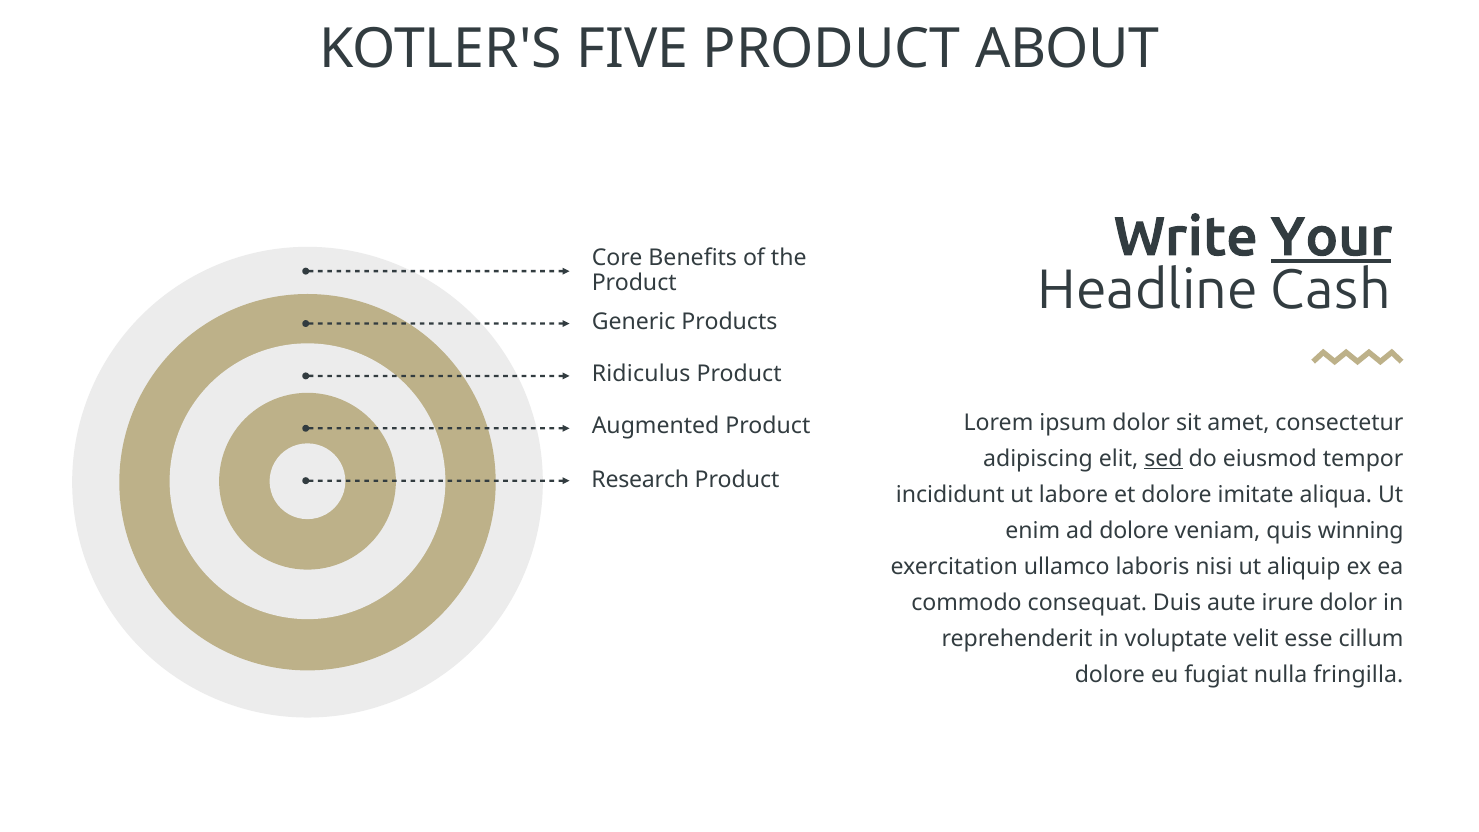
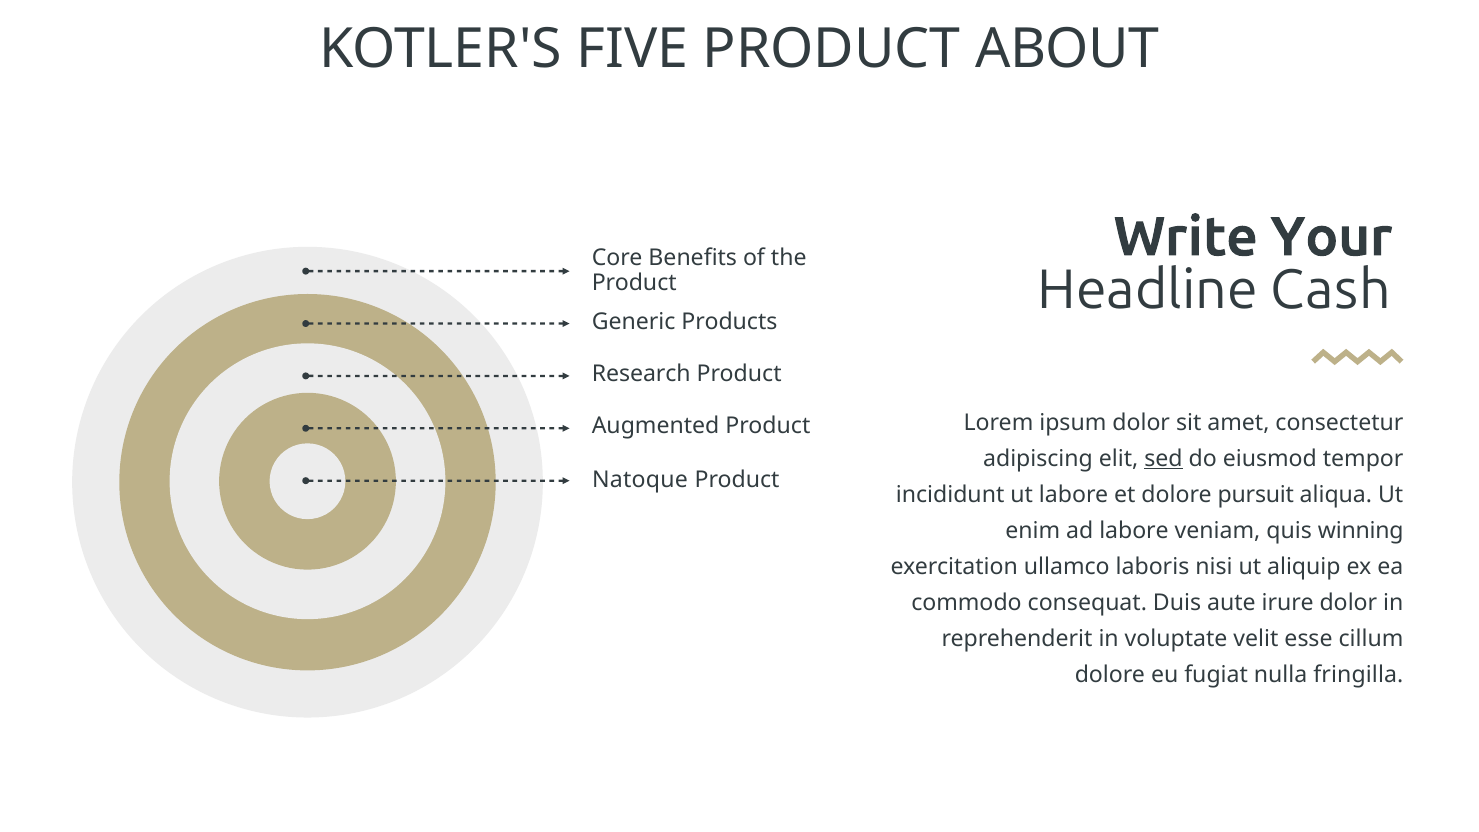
Your underline: present -> none (1331, 237)
Ridiculus: Ridiculus -> Research (641, 374)
Research: Research -> Natoque (640, 480)
imitate: imitate -> pursuit (1256, 495)
ad dolore: dolore -> labore (1134, 531)
